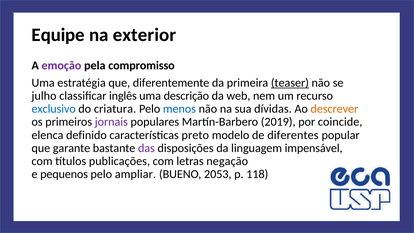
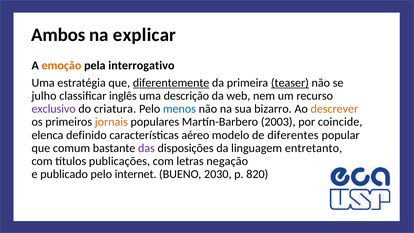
Equipe: Equipe -> Ambos (58, 35)
exterior: exterior -> explicar (144, 35)
emoção colour: purple -> orange (61, 65)
compromisso: compromisso -> interrogativo (141, 65)
diferentemente underline: none -> present (171, 83)
exclusivo colour: blue -> purple (54, 109)
dívidas: dívidas -> bizarro (273, 109)
jornais colour: purple -> orange (111, 122)
2019: 2019 -> 2003 (278, 122)
preto: preto -> aéreo (195, 135)
garante: garante -> comum (71, 148)
impensável: impensável -> entretanto (314, 148)
pequenos: pequenos -> publicado (64, 174)
ampliar: ampliar -> internet (136, 174)
2053: 2053 -> 2030 (218, 174)
118: 118 -> 820 (257, 174)
